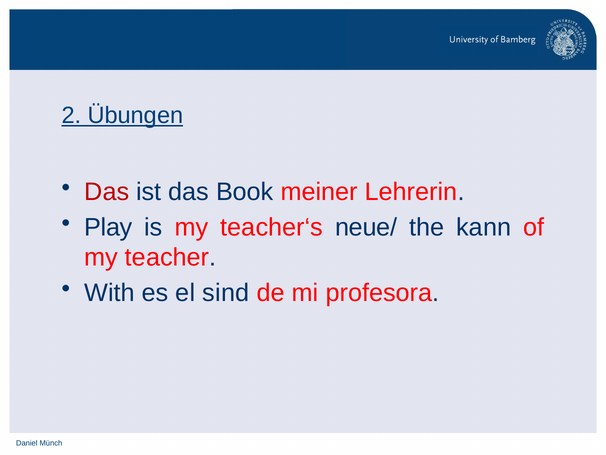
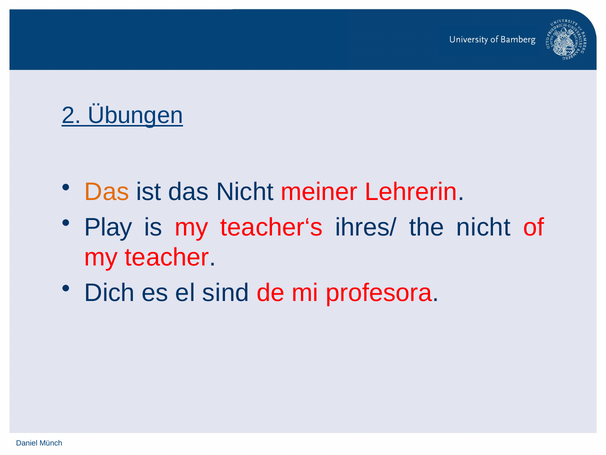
Das colour: red -> orange (107, 192)
das Book: Book -> Nicht (245, 192)
neue/: neue/ -> ihres/ (366, 227)
the kann: kann -> nicht (484, 227)
With: With -> Dich (110, 293)
